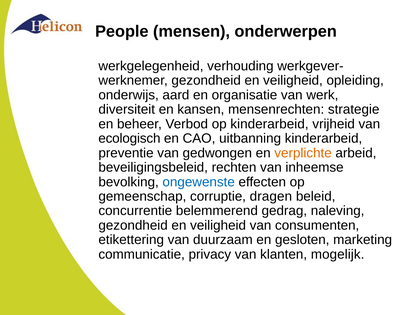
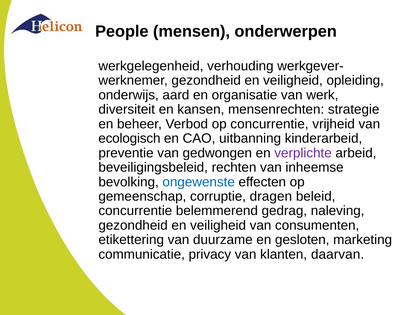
op kinderarbeid: kinderarbeid -> concurrentie (269, 124)
verplichte colour: orange -> purple (303, 153)
duurzaam: duurzaam -> duurzame (223, 240)
mogelijk: mogelijk -> daarvan (338, 254)
